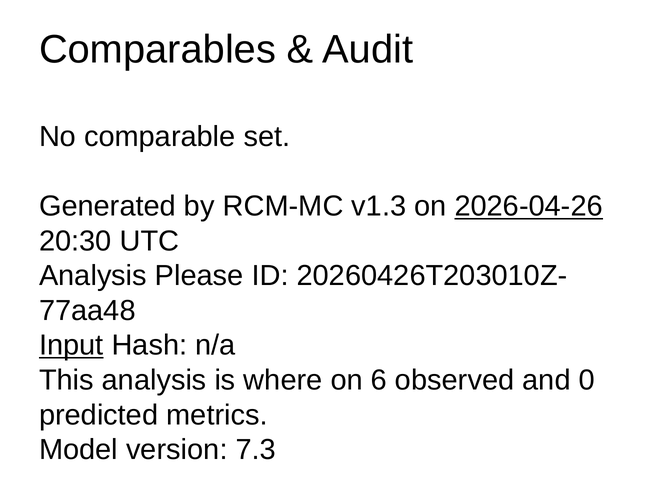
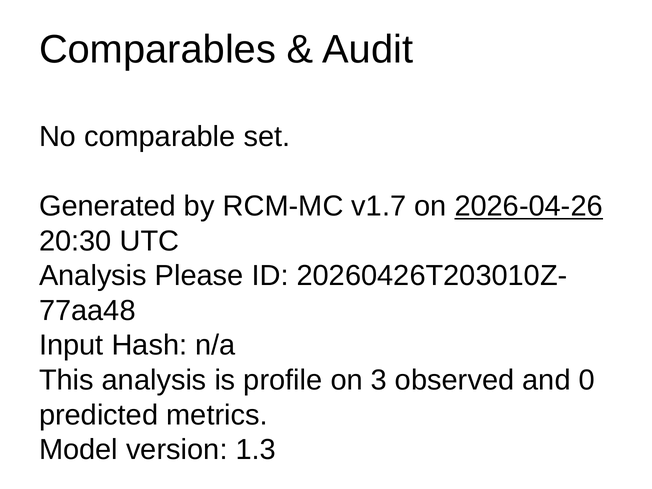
v1.3: v1.3 -> v1.7 (379, 206)
Input underline: present -> none (71, 345)
where: where -> profile (283, 380)
6: 6 -> 3 (379, 380)
7.3: 7.3 -> 1.3 (256, 450)
